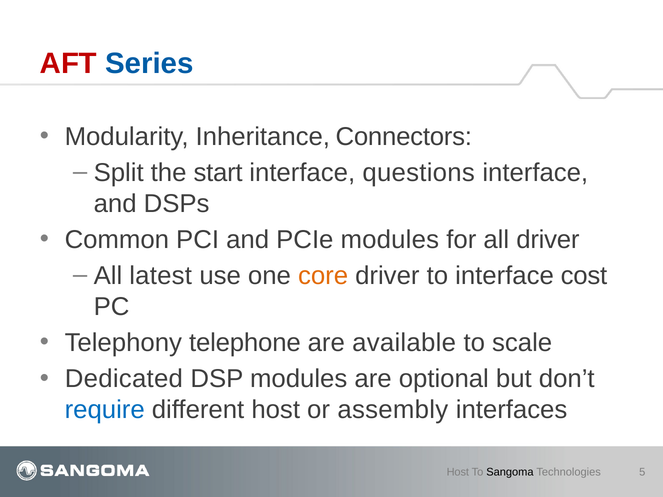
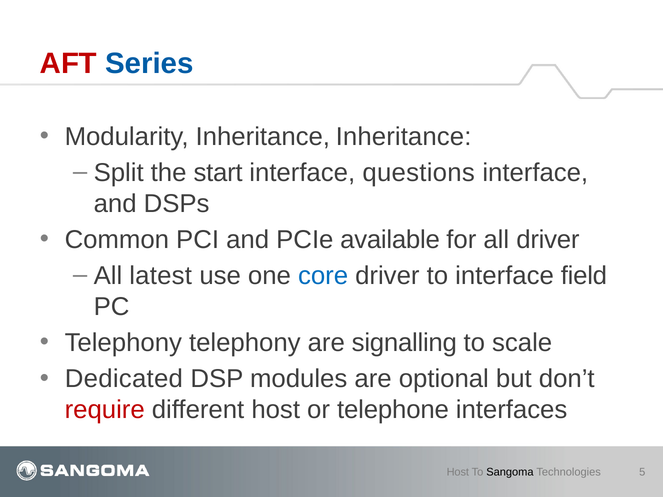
Inheritance Connectors: Connectors -> Inheritance (404, 137)
PCIe modules: modules -> available (390, 240)
core colour: orange -> blue (323, 276)
cost: cost -> field (584, 276)
Telephony telephone: telephone -> telephony (245, 343)
available: available -> signalling (404, 343)
require colour: blue -> red (105, 410)
assembly: assembly -> telephone (393, 410)
